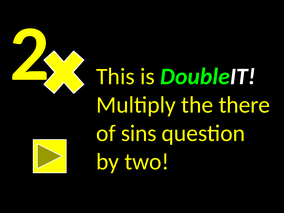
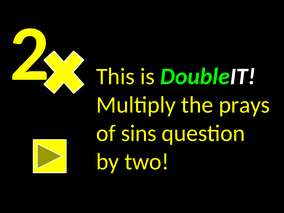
there: there -> prays (244, 105)
